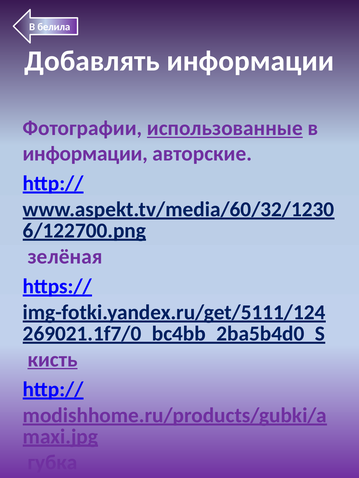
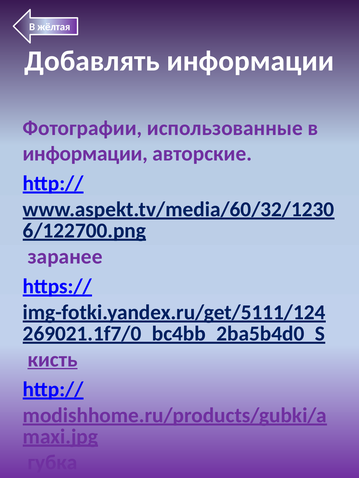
белила: белила -> жёлтая (54, 27)
использованные underline: present -> none (225, 128)
зелёная: зелёная -> заранее (65, 257)
